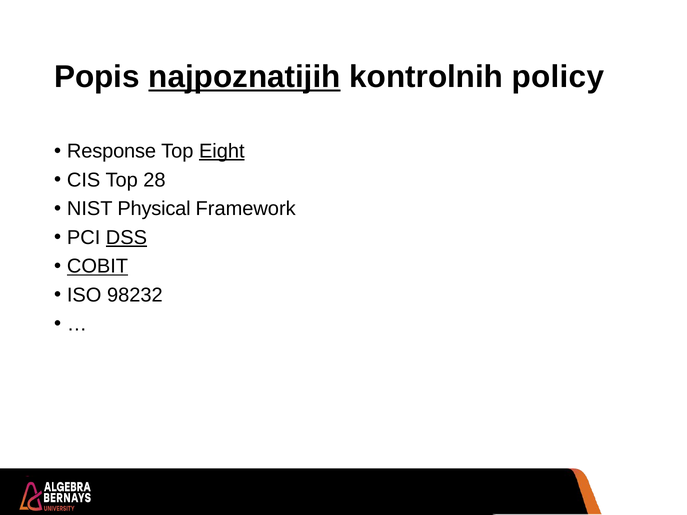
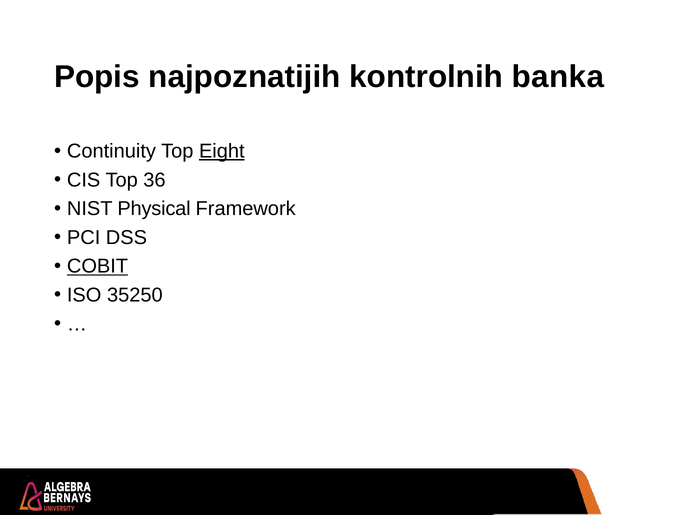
najpoznatijih underline: present -> none (245, 77)
policy: policy -> banka (558, 77)
Response: Response -> Continuity (111, 151)
28: 28 -> 36 (154, 180)
DSS underline: present -> none (126, 238)
98232: 98232 -> 35250 (135, 295)
